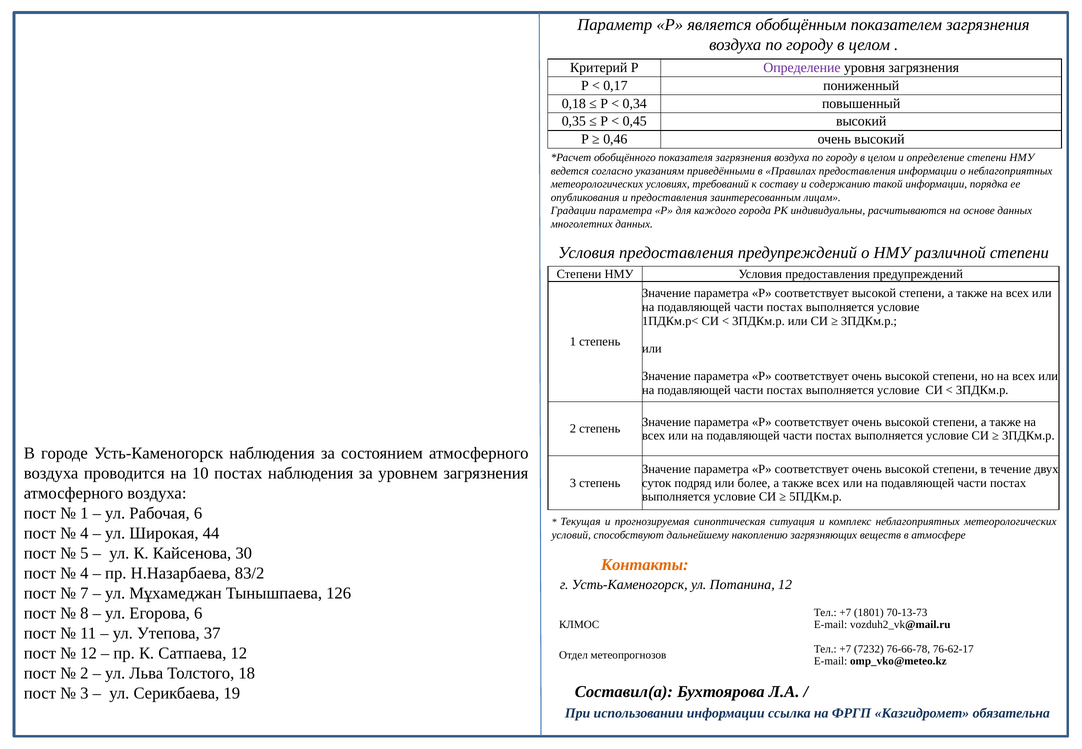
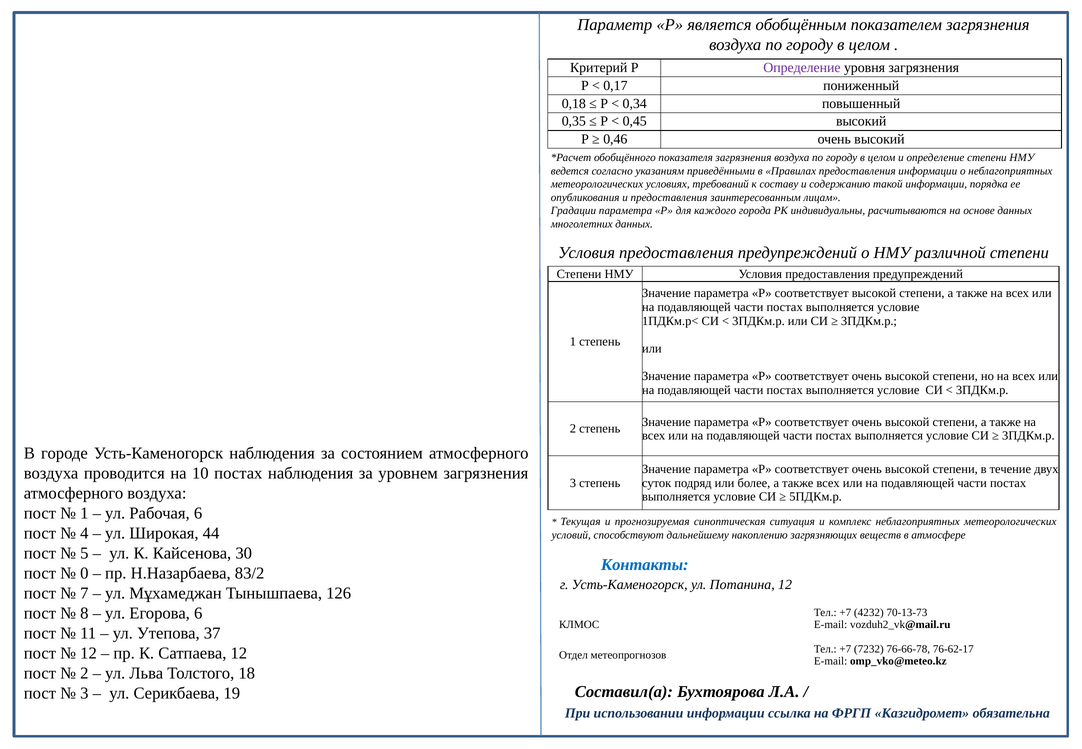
Контакты colour: orange -> blue (645, 565)
4: 4 -> 0 (84, 573)
1801: 1801 -> 4232 (869, 612)
